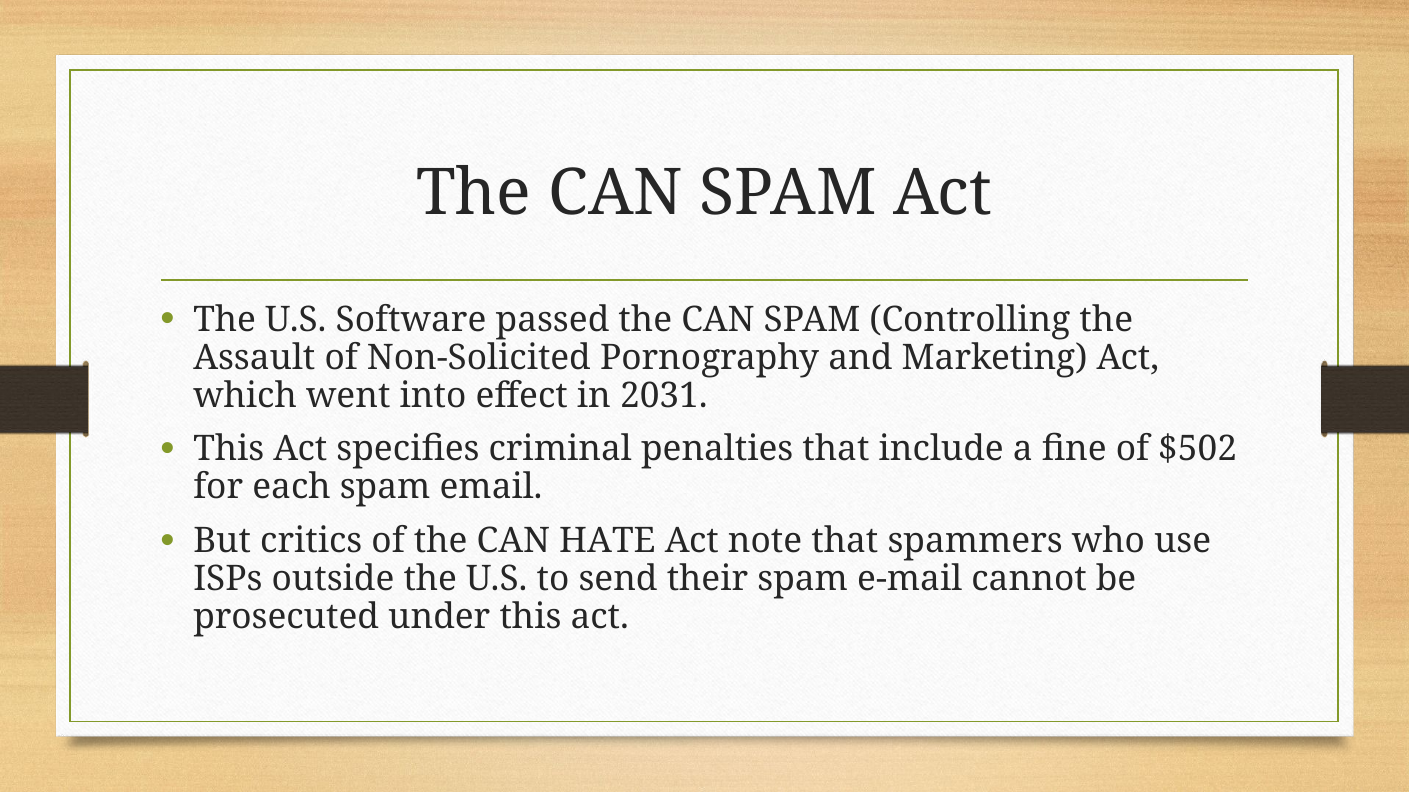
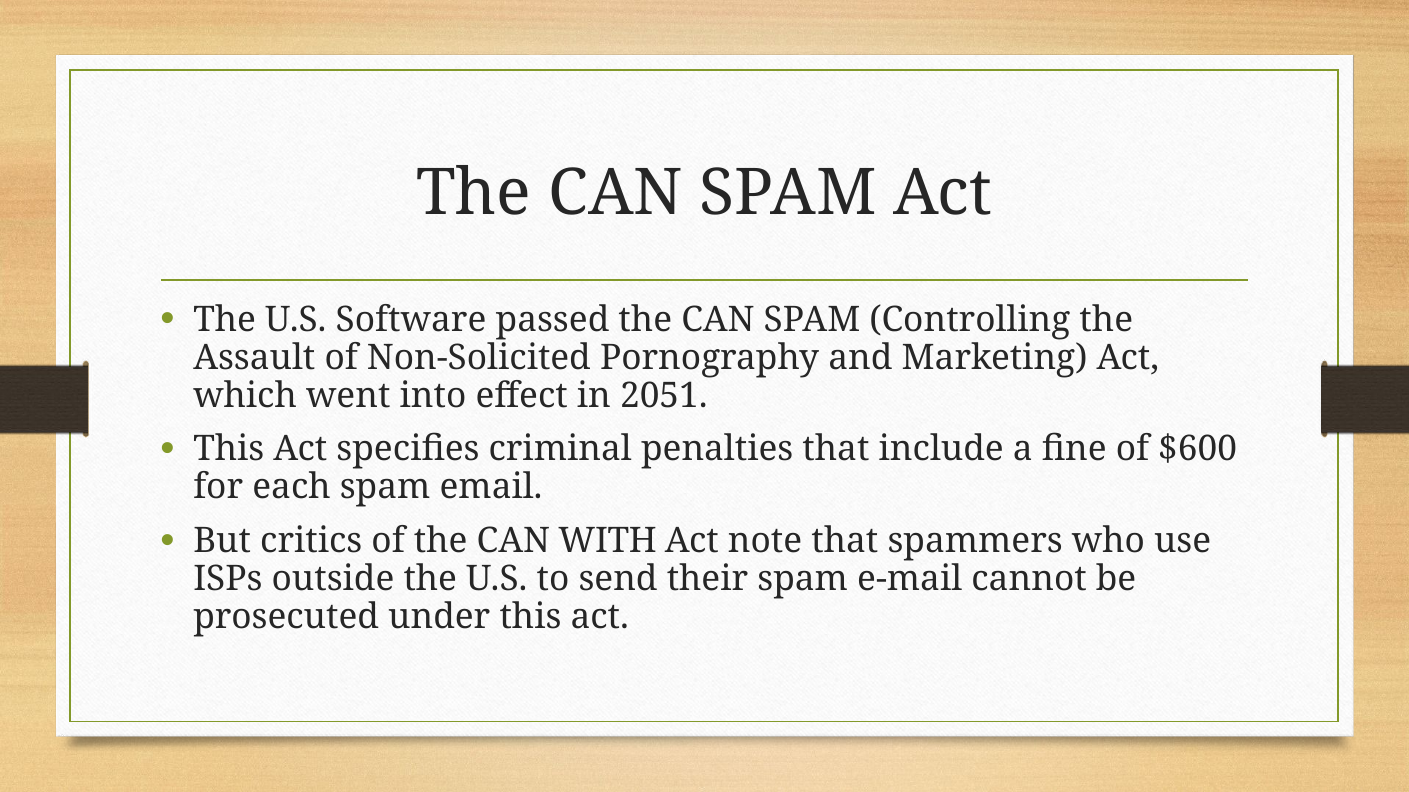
2031: 2031 -> 2051 (664, 396)
$502: $502 -> $600 (1198, 450)
HATE: HATE -> WITH (608, 541)
